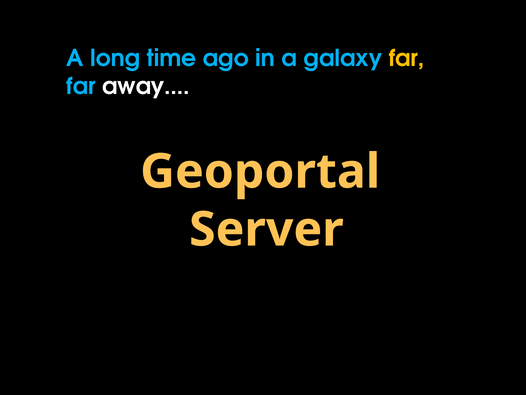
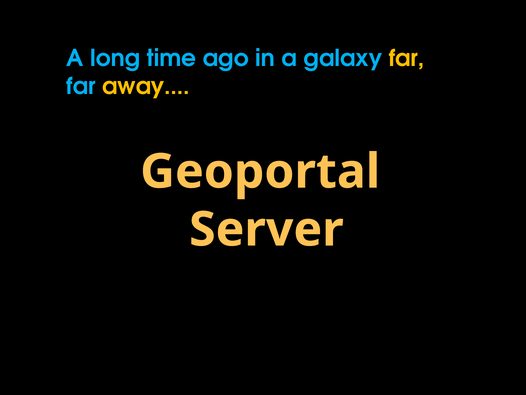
away colour: white -> yellow (146, 86)
